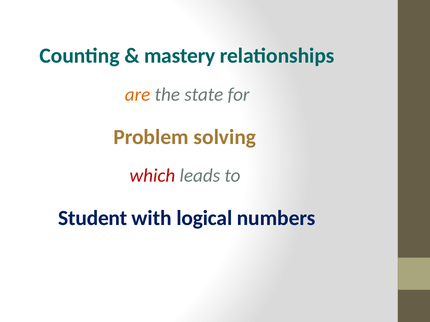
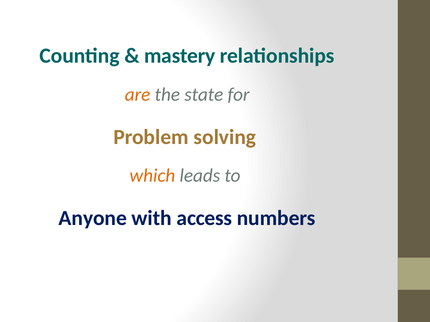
which colour: red -> orange (152, 176)
Student: Student -> Anyone (93, 218)
logical: logical -> access (204, 218)
